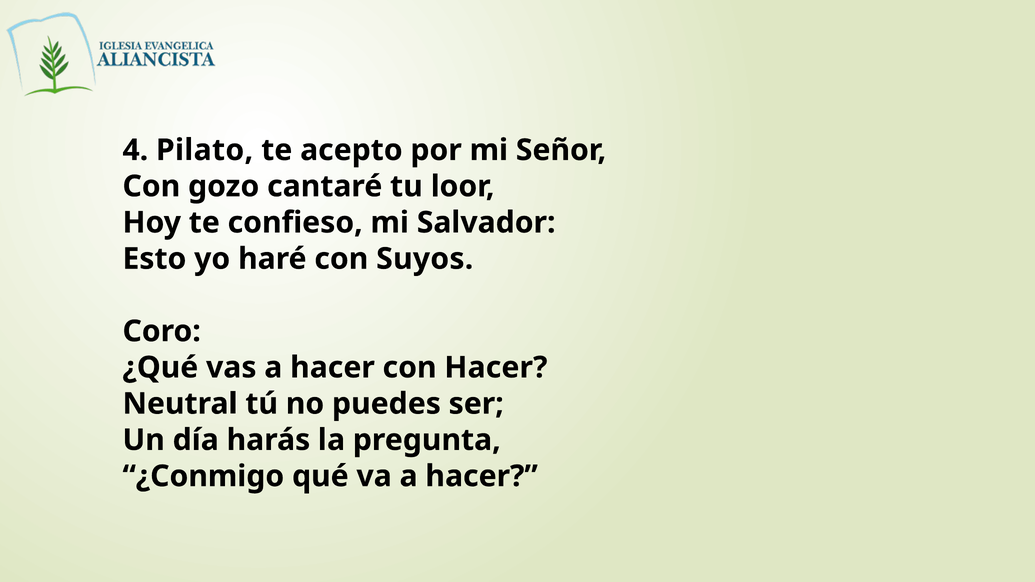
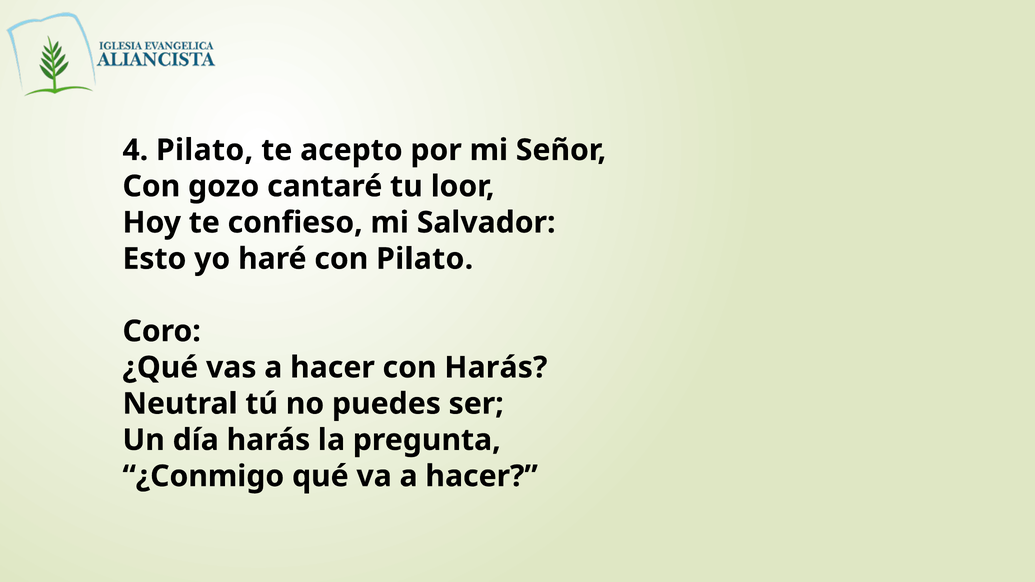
con Suyos: Suyos -> Pilato (425, 259)
con Hacer: Hacer -> Harás (496, 368)
